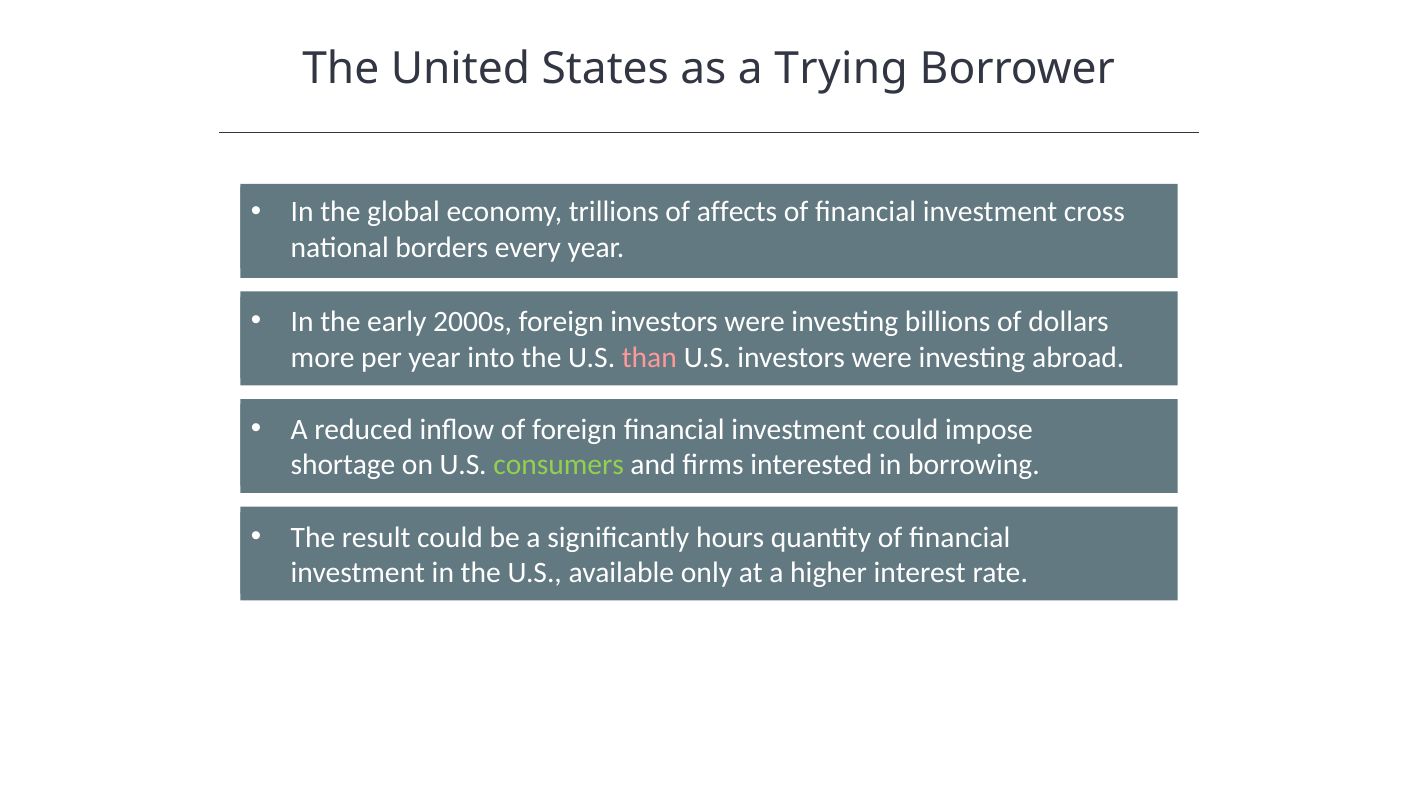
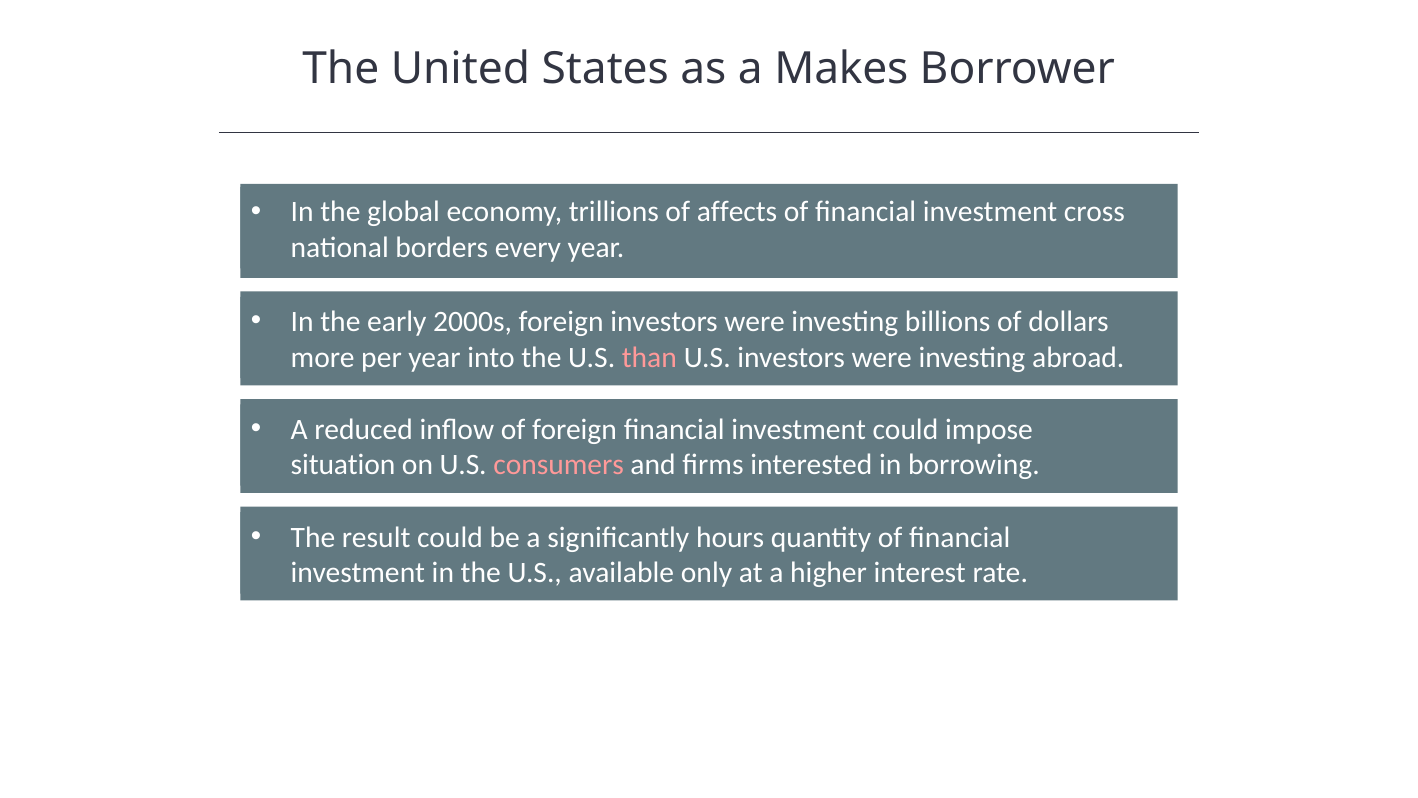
Trying: Trying -> Makes (841, 69)
shortage: shortage -> situation (343, 465)
consumers colour: light green -> pink (559, 465)
